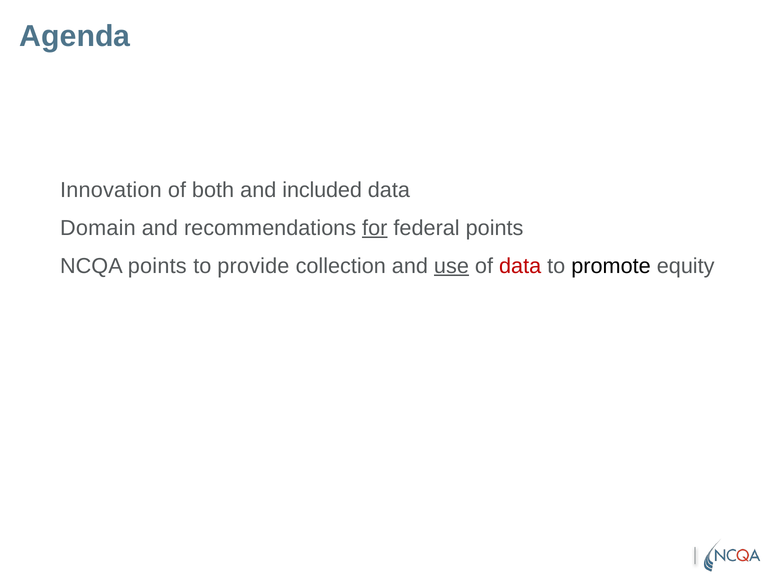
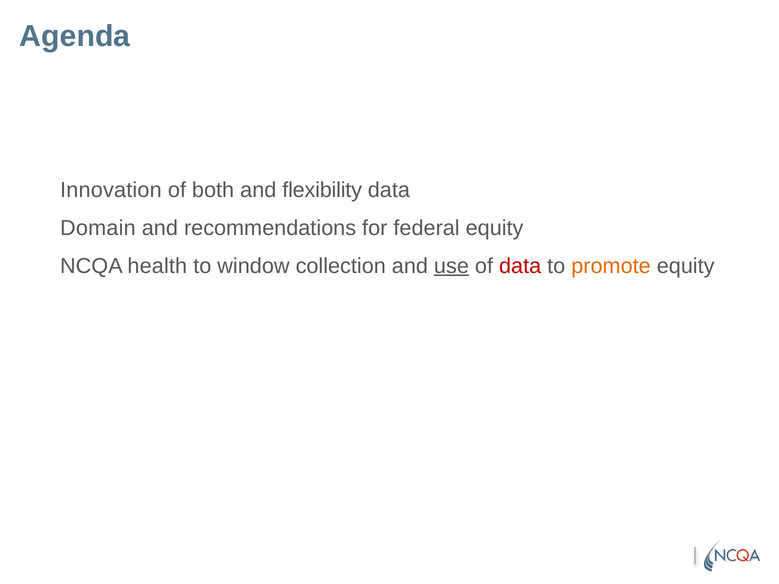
included: included -> flexibility (322, 190)
for underline: present -> none (375, 228)
federal points: points -> equity (495, 228)
NCQA points: points -> health (157, 266)
provide: provide -> window (253, 266)
promote colour: black -> orange (611, 266)
